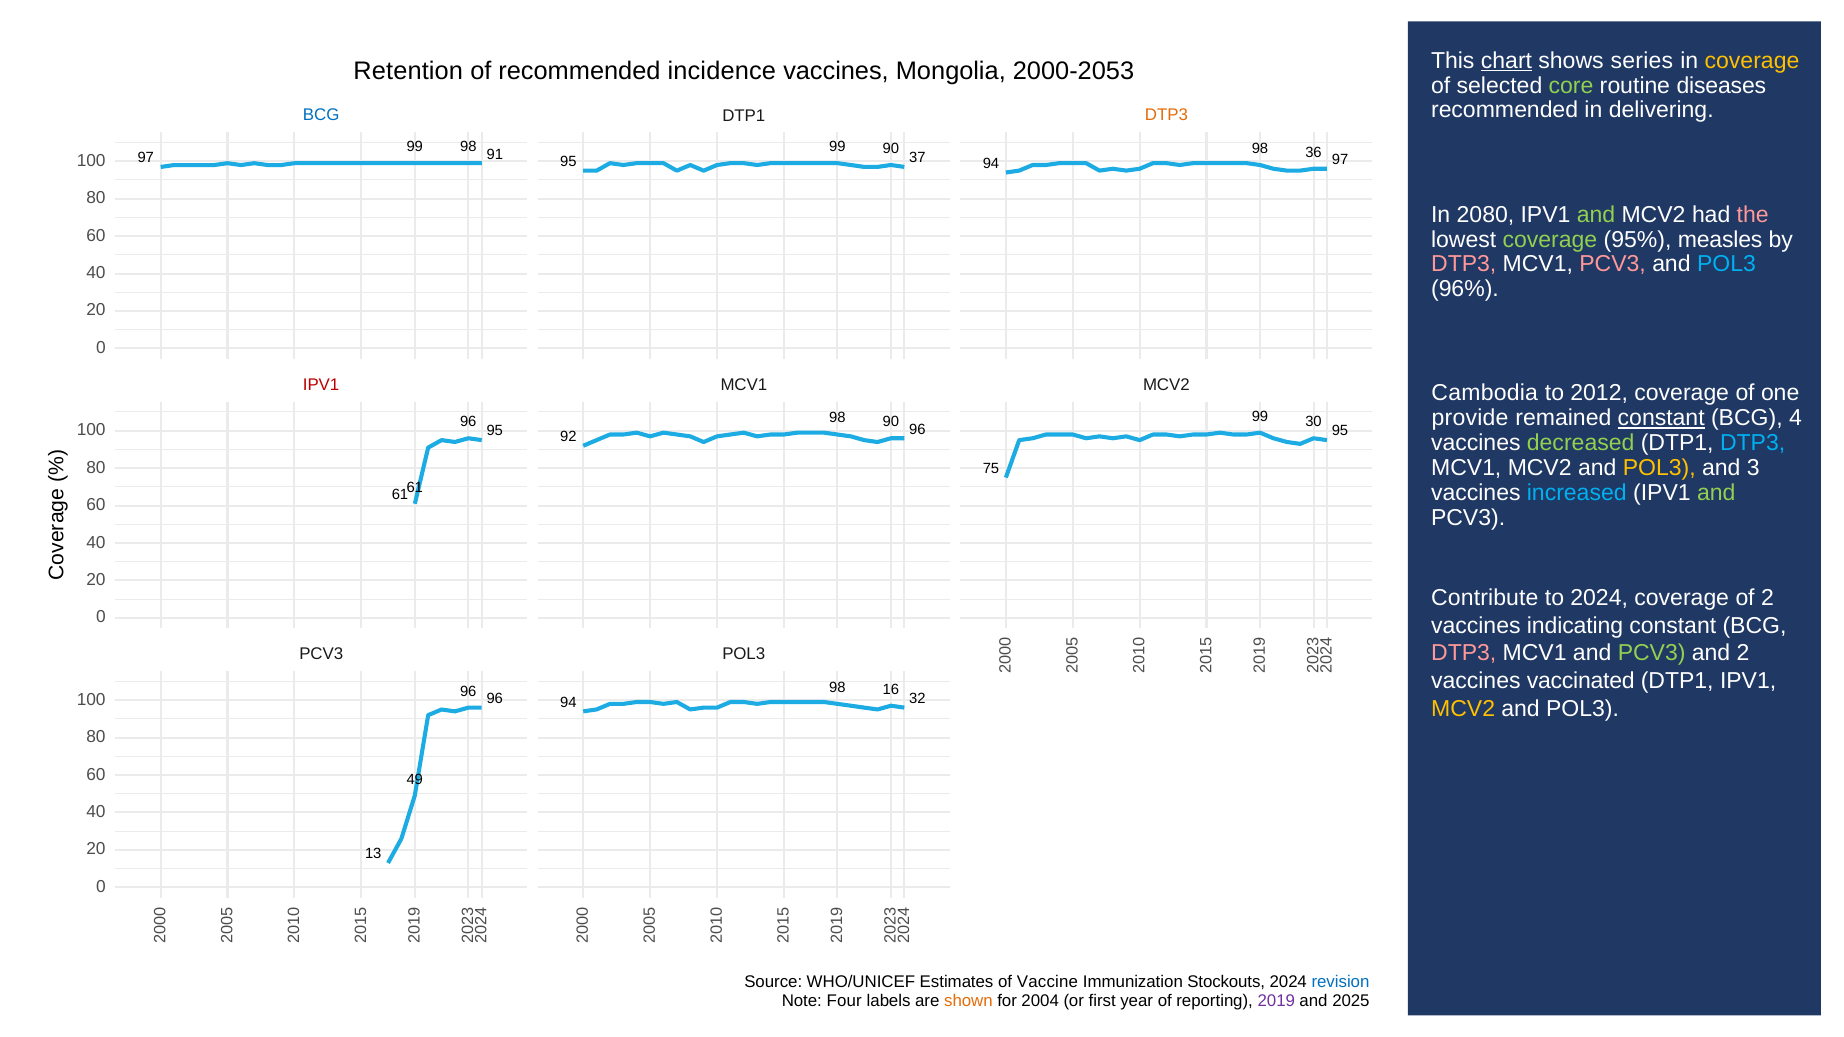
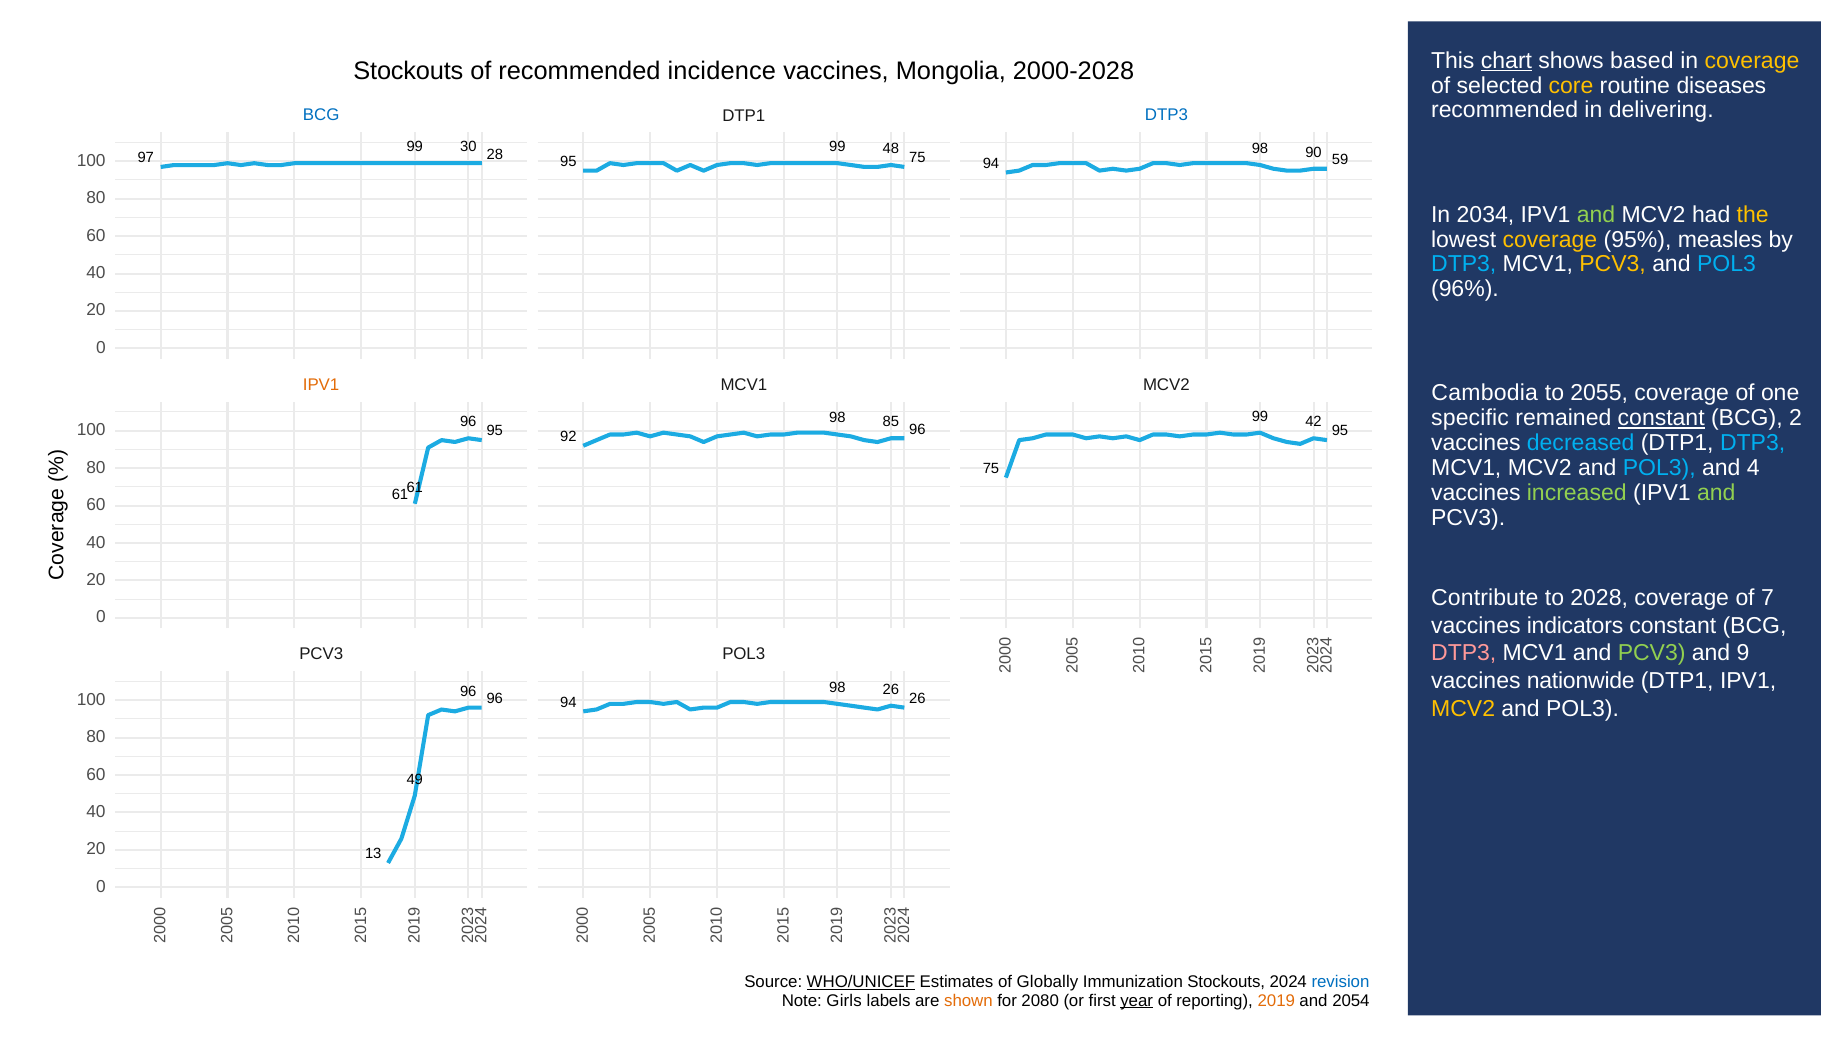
series: series -> based (1642, 61)
Retention: Retention -> Stockouts (408, 71)
2000-2053: 2000-2053 -> 2000-2028 (1073, 71)
core colour: light green -> yellow (1571, 86)
DTP3 colour: orange -> blue (1166, 115)
99 98: 98 -> 30 (468, 147)
99 90: 90 -> 48 (891, 149)
36: 36 -> 90 (1314, 152)
91: 91 -> 28 (495, 154)
95 37: 37 -> 75 (917, 158)
94 97: 97 -> 59 (1340, 160)
2080: 2080 -> 2034 (1485, 215)
the colour: pink -> yellow (1753, 215)
coverage colour: light green -> yellow (1550, 239)
DTP3 colour: pink -> light blue (1464, 264)
PCV3 colour: pink -> yellow (1613, 264)
IPV1 colour: red -> orange (321, 385)
2012: 2012 -> 2055 (1599, 393)
provide: provide -> specific (1470, 418)
BCG 4: 4 -> 2 (1796, 418)
30: 30 -> 42 (1314, 422)
98 90: 90 -> 85 (891, 422)
decreased colour: light green -> light blue (1581, 443)
POL3 colour: yellow -> light blue (1659, 468)
and 3: 3 -> 4 (1753, 468)
increased colour: light blue -> light green (1577, 493)
to 2024: 2024 -> 2028 (1599, 598)
of 2: 2 -> 7 (1767, 598)
indicating: indicating -> indicators (1575, 626)
and 2: 2 -> 9 (1743, 653)
vaccinated: vaccinated -> nationwide (1581, 681)
98 16: 16 -> 26 (891, 689)
94 32: 32 -> 26 (917, 699)
WHO/UNICEF underline: none -> present (861, 983)
Vaccine: Vaccine -> Globally (1048, 983)
Four: Four -> Girls (844, 1001)
2004: 2004 -> 2080 (1040, 1001)
year underline: none -> present (1137, 1001)
2019 colour: purple -> orange (1276, 1001)
2025: 2025 -> 2054 (1351, 1001)
